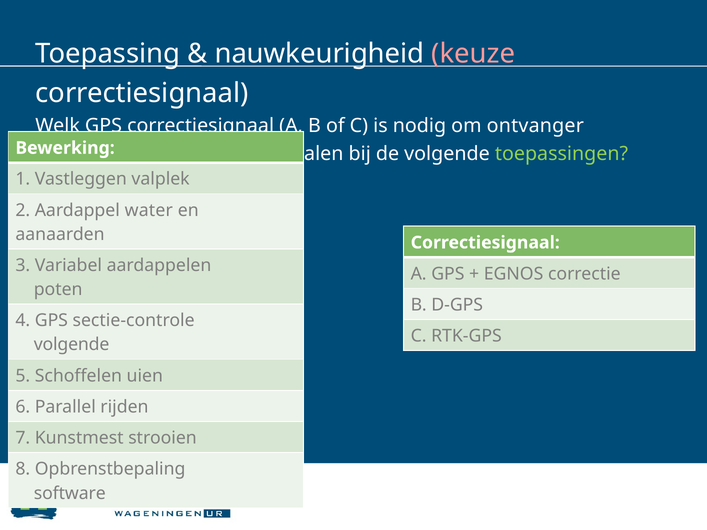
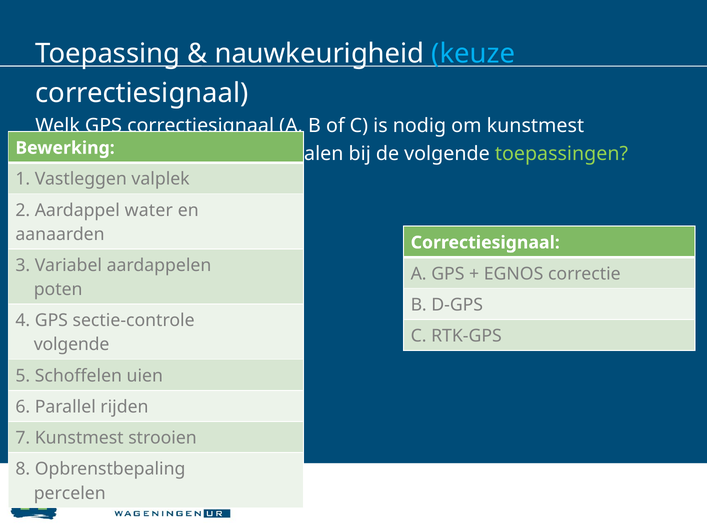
keuze colour: pink -> light blue (473, 54)
om ontvanger: ontvanger -> kunstmest (535, 126)
software: software -> percelen (70, 493)
